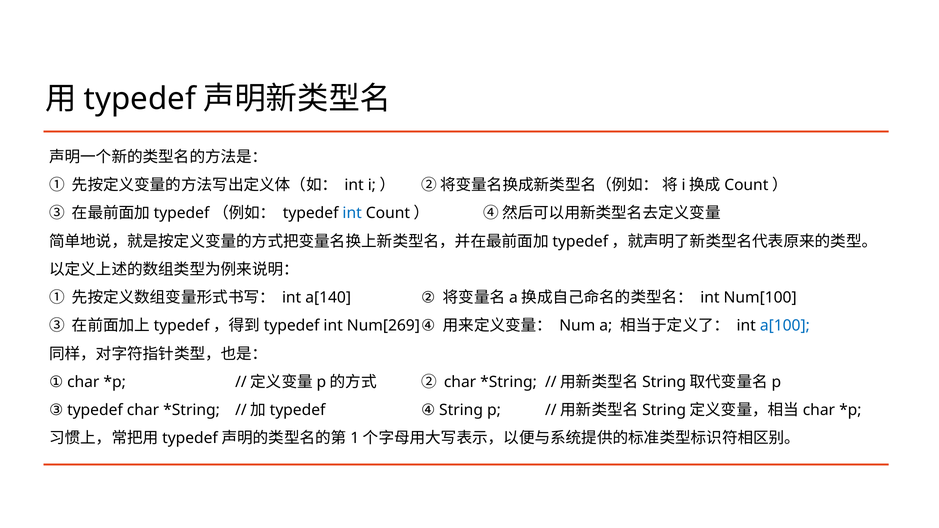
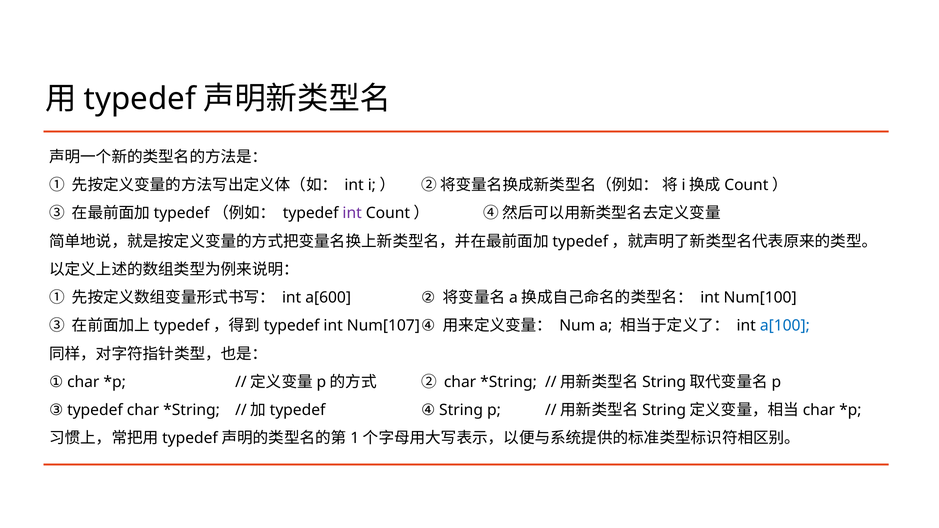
int colour: blue -> purple (352, 213)
a[140: a[140 -> a[600 (328, 298)
Num[269: Num[269 -> Num[107 (383, 326)
